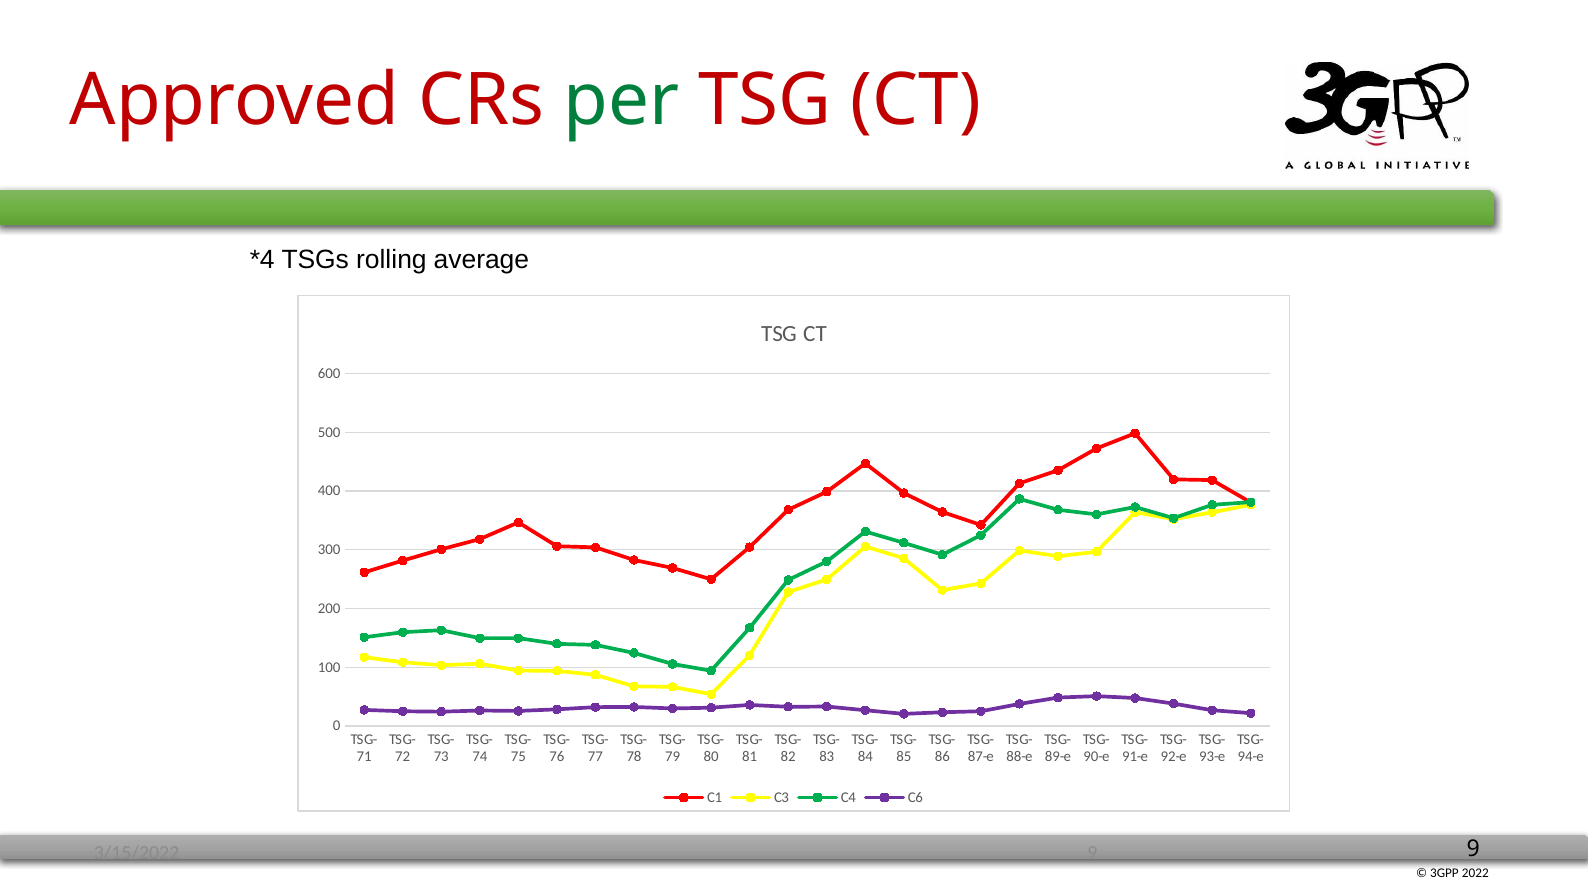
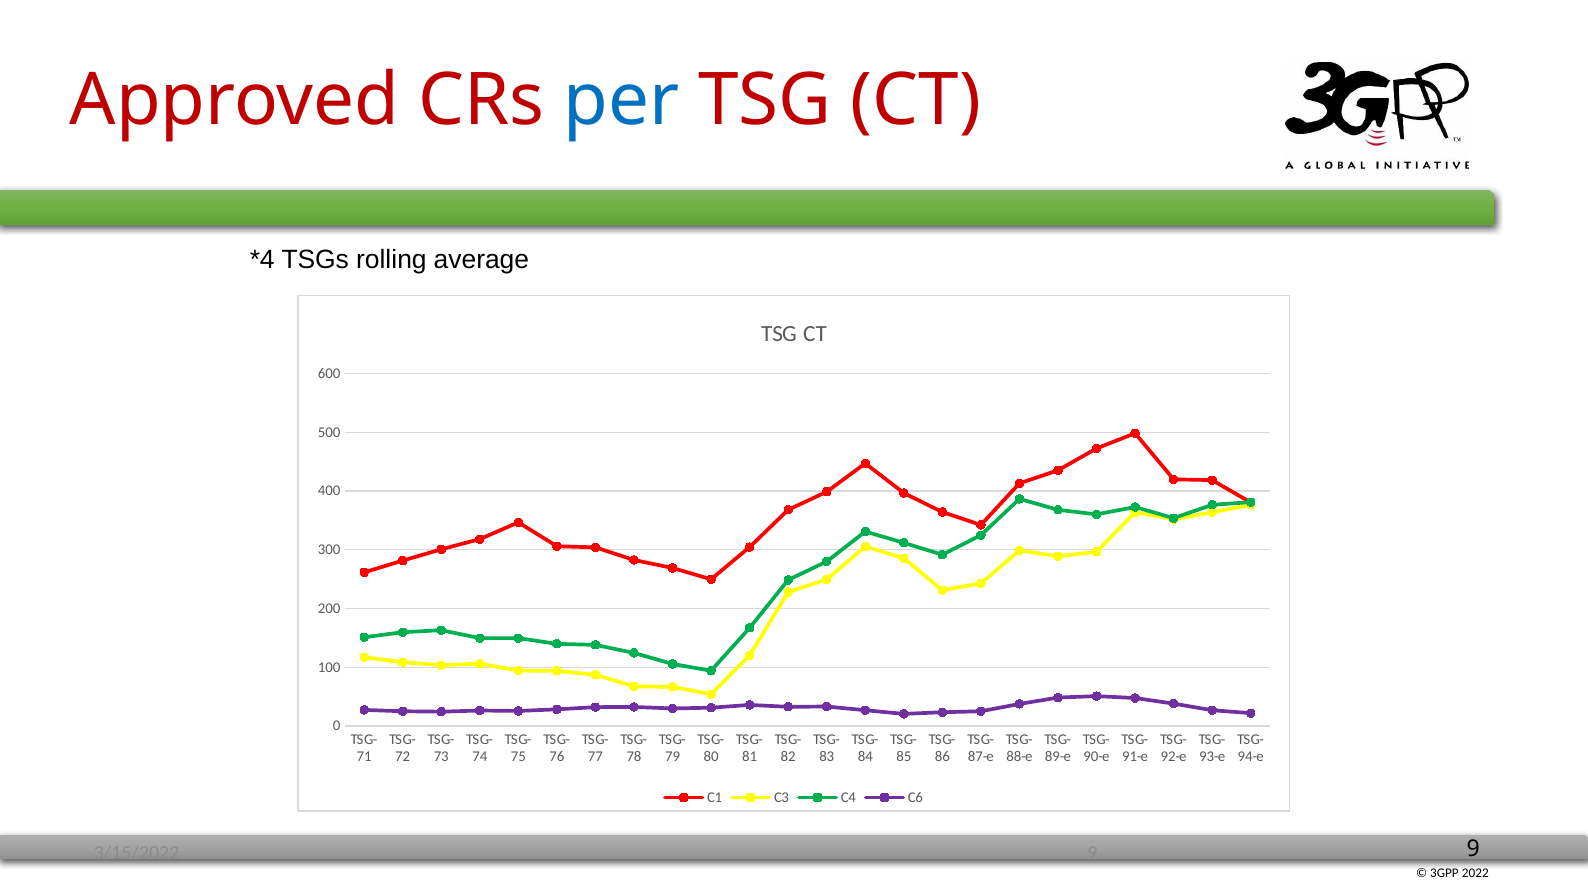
per colour: green -> blue (622, 101)
